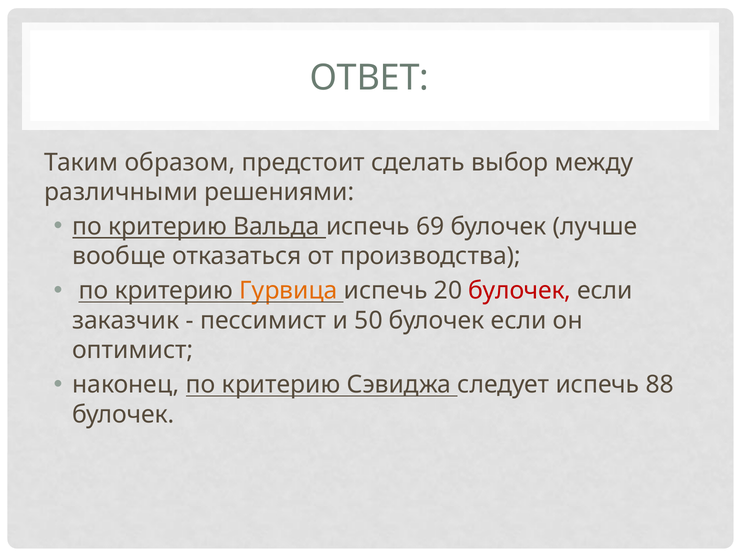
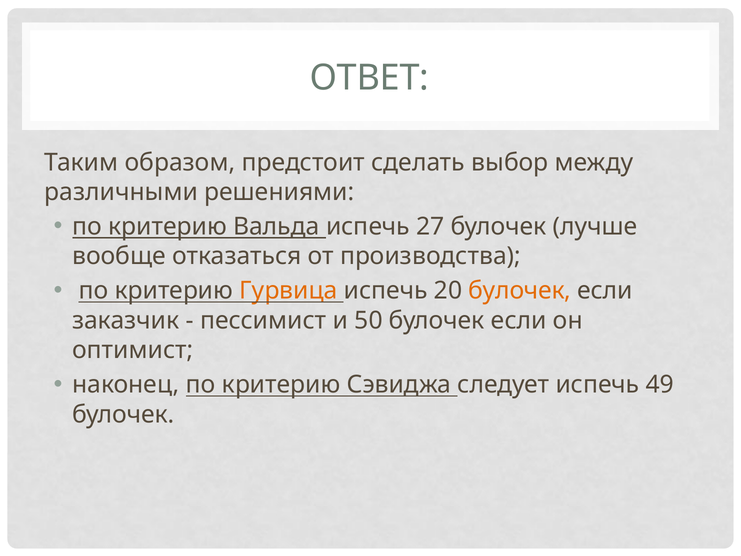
69: 69 -> 27 (430, 226)
булочек colour: red -> orange (520, 291)
88: 88 -> 49 (660, 385)
